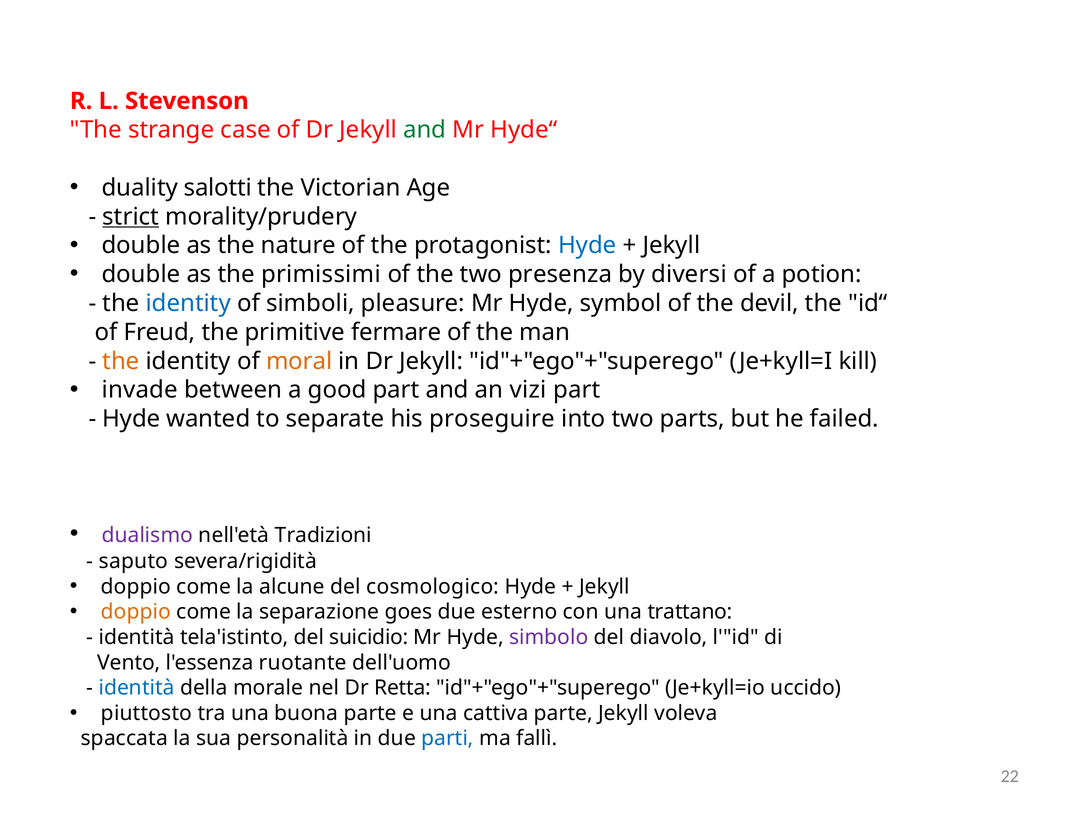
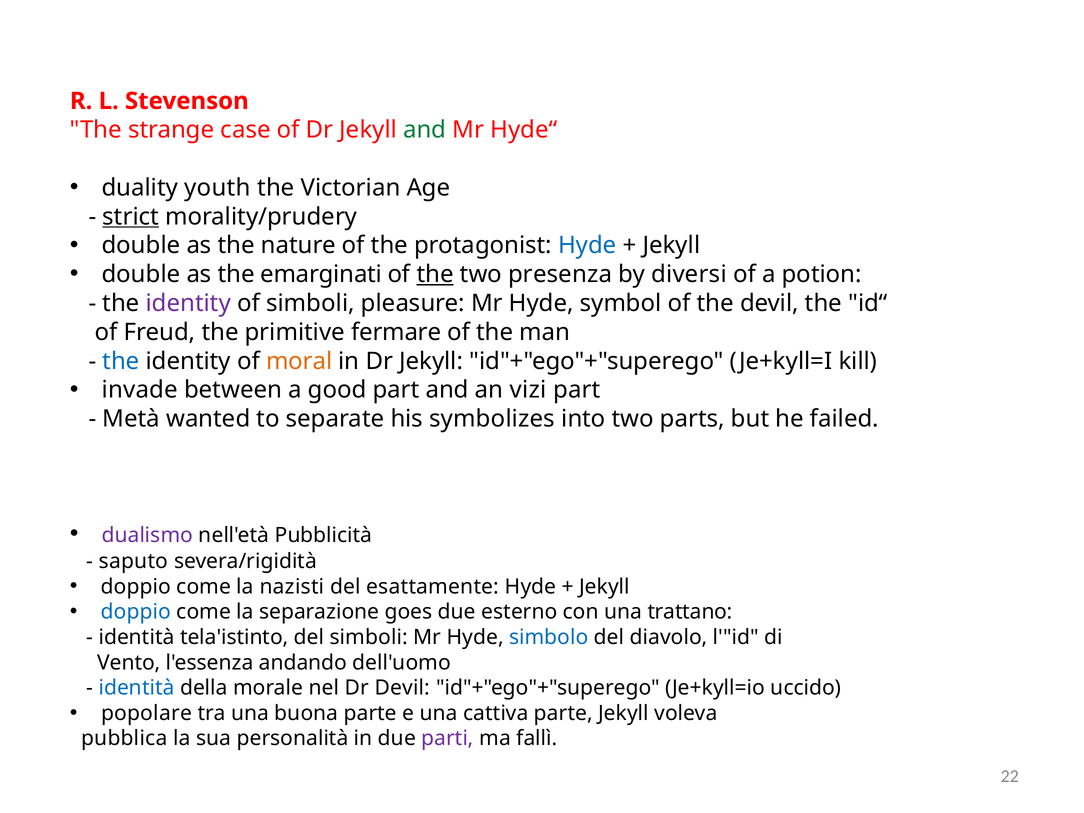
salotti: salotti -> youth (218, 188)
primissimi: primissimi -> emarginati (321, 274)
the underline: none -> present (435, 274)
identity colour: blue -> purple (188, 303)
the colour: orange -> blue (121, 361)
Hyde: Hyde -> Metà (131, 419)
proseguire: proseguire -> symbolizes (492, 419)
Tradizioni: Tradizioni -> Pubblicità (323, 535)
alcune: alcune -> nazisti (292, 587)
cosmologico: cosmologico -> esattamente (433, 587)
doppio colour: orange -> blue (136, 612)
del suicidio: suicidio -> simboli (369, 637)
simbolo colour: purple -> blue (549, 637)
ruotante: ruotante -> andando (303, 663)
Dr Retta: Retta -> Devil (402, 688)
piuttosto: piuttosto -> popolare (147, 713)
spaccata: spaccata -> pubblica (124, 738)
parti colour: blue -> purple (448, 738)
